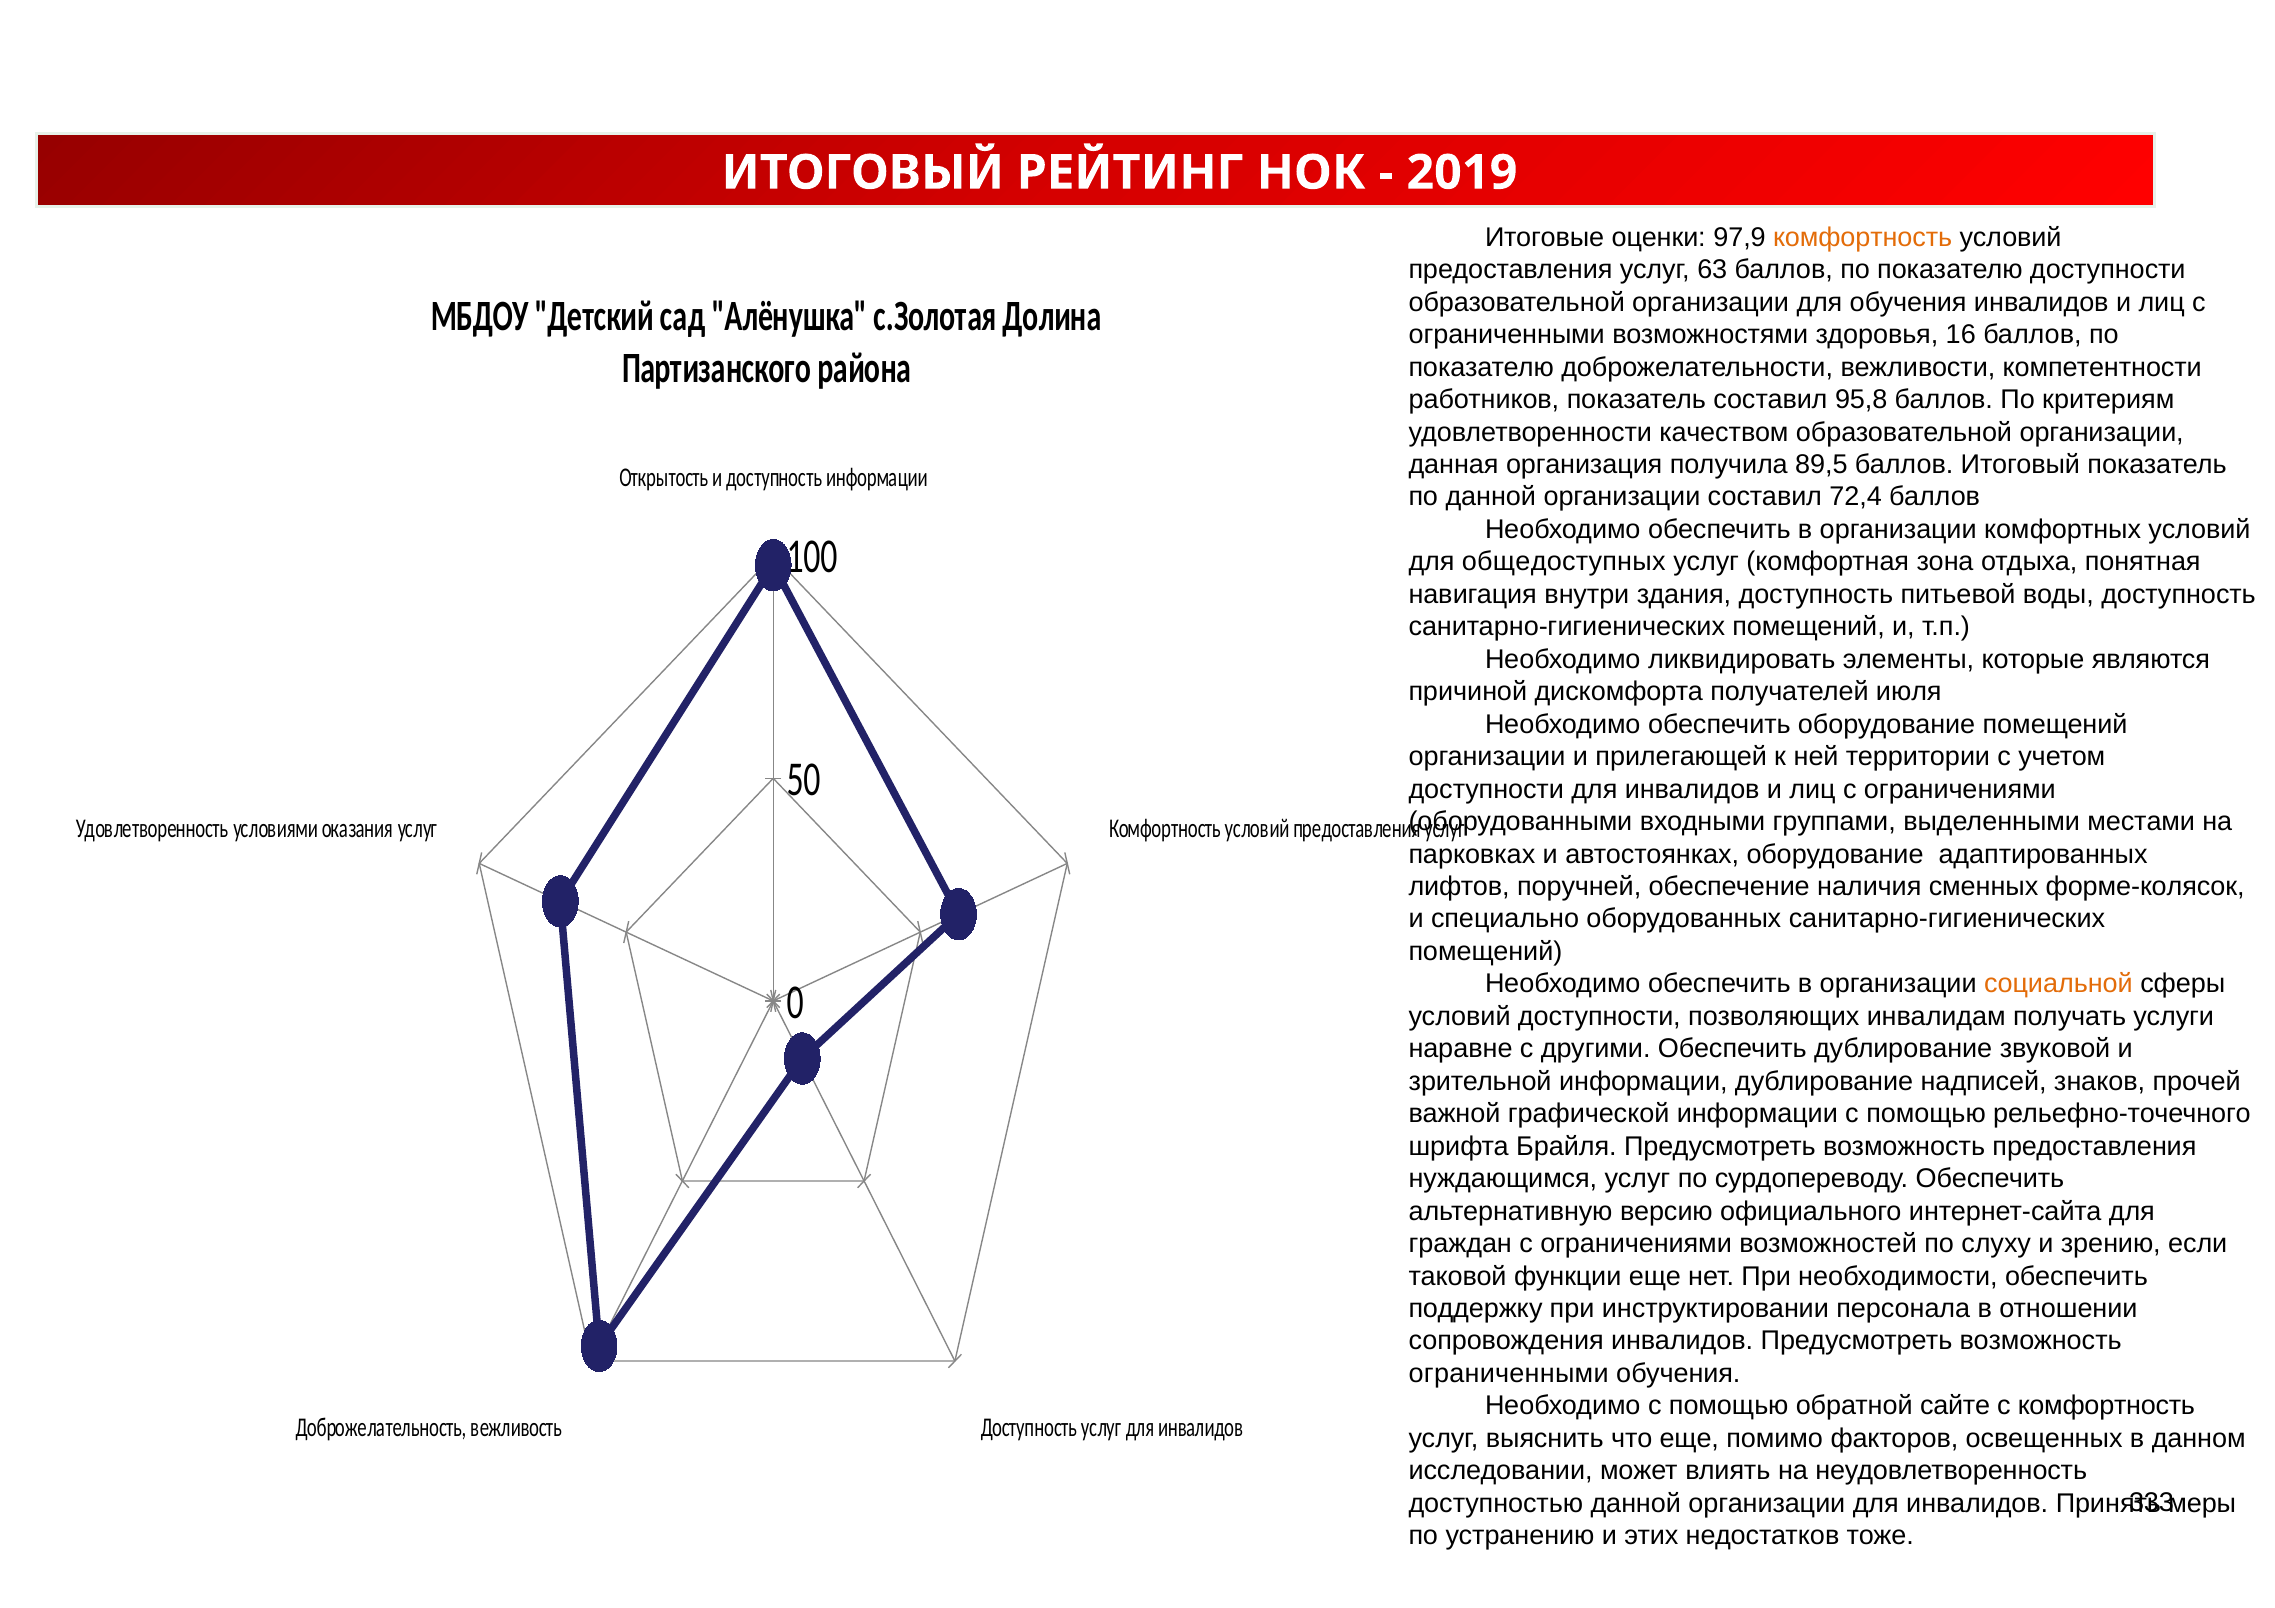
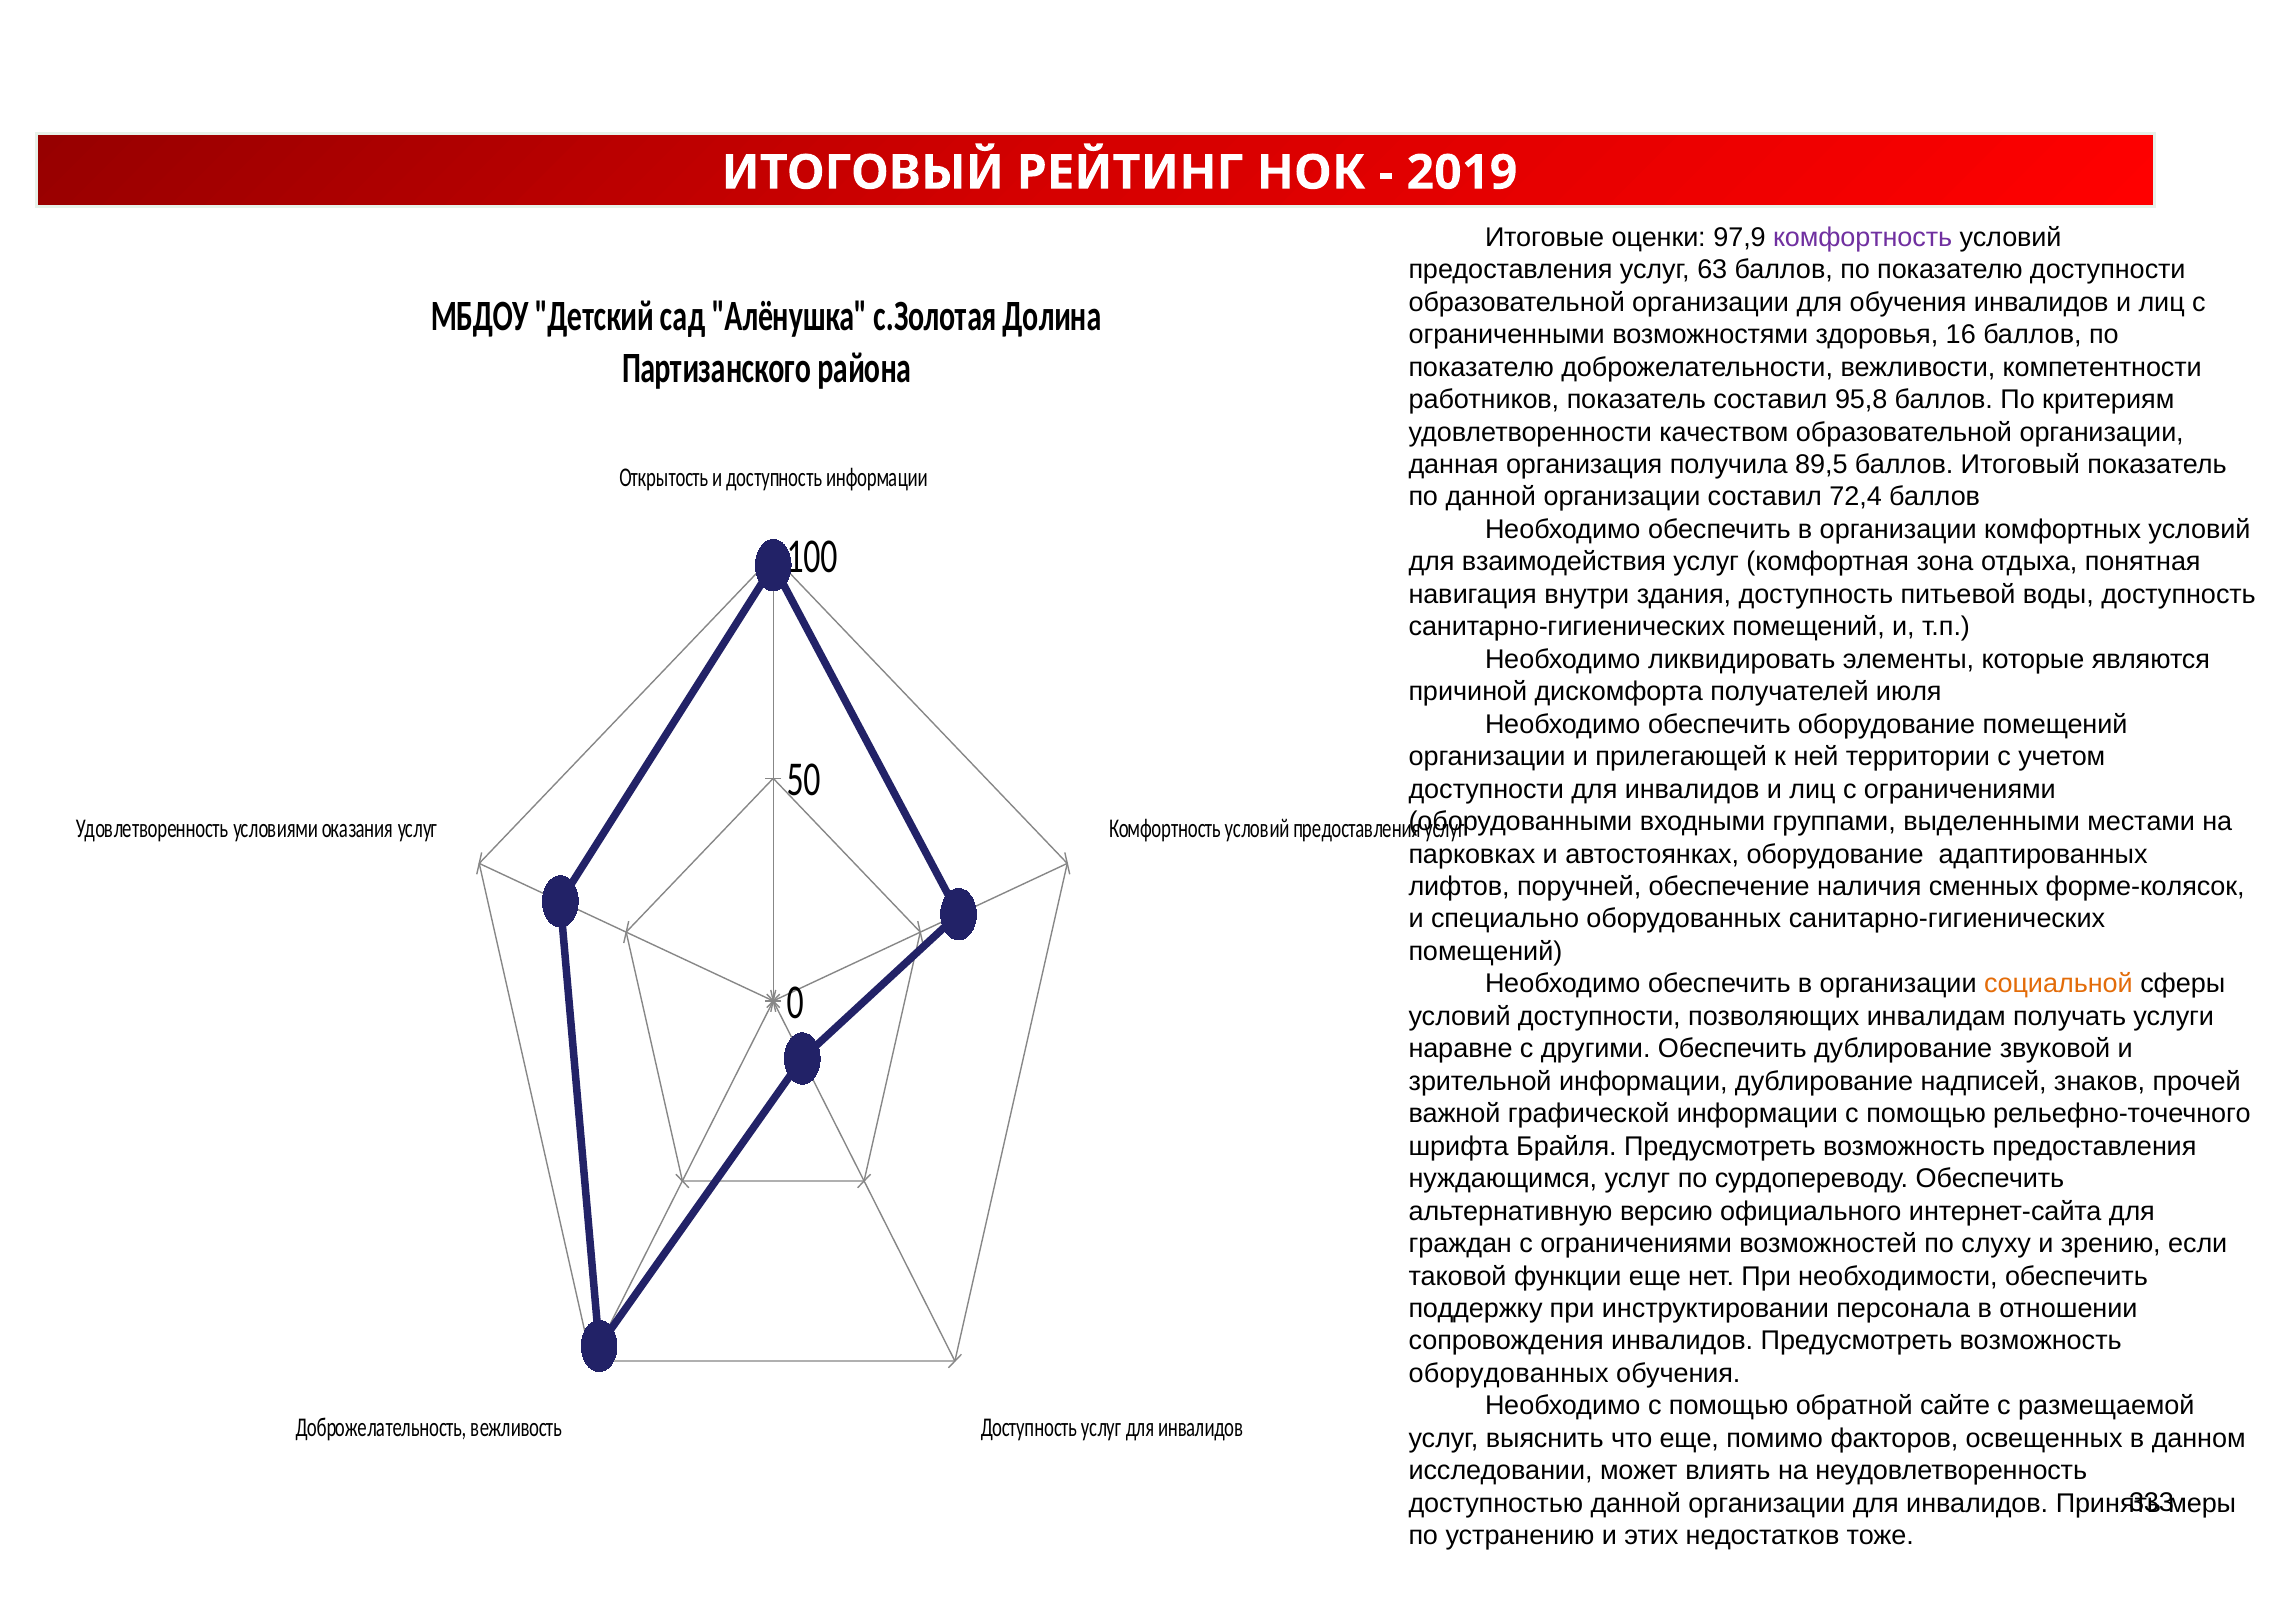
комфортность colour: orange -> purple (1863, 237)
общедоступных: общедоступных -> взаимодействия (1564, 562)
ограниченными: ограниченными -> оборудованных (1509, 1374)
с комфортность: комфортность -> размещаемой (2106, 1407)
